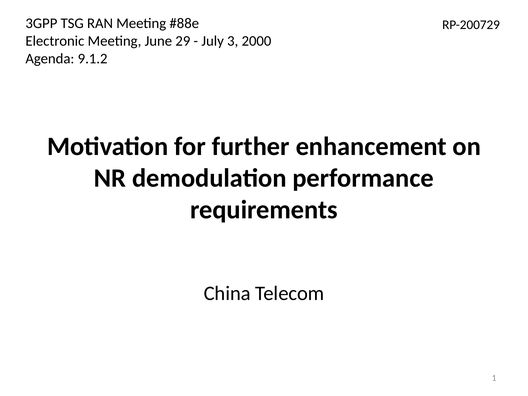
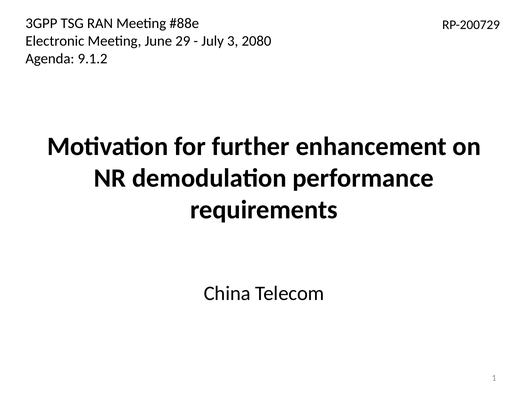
2000: 2000 -> 2080 (256, 41)
